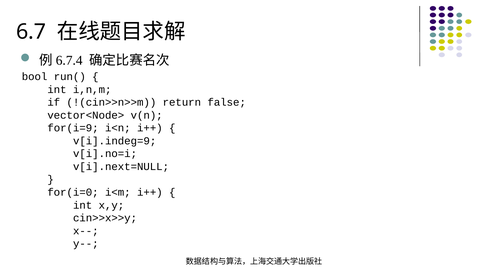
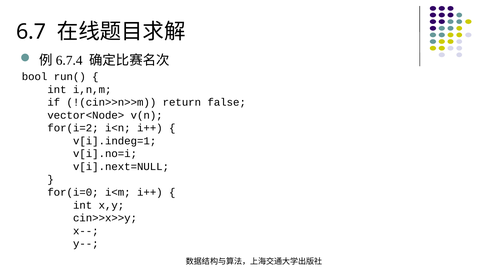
for(i=9: for(i=9 -> for(i=2 (73, 128)
v[i].indeg=9: v[i].indeg=9 -> v[i].indeg=1 (115, 141)
